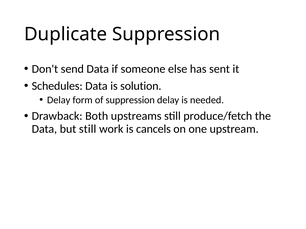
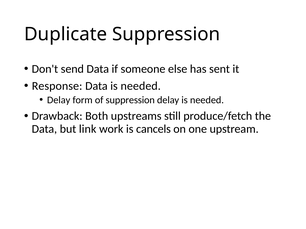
Schedules: Schedules -> Response (57, 86)
Data is solution: solution -> needed (141, 86)
but still: still -> link (88, 129)
